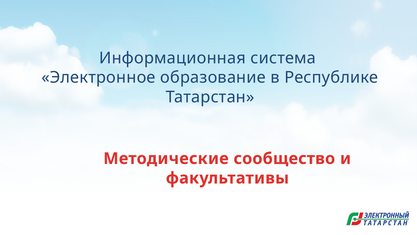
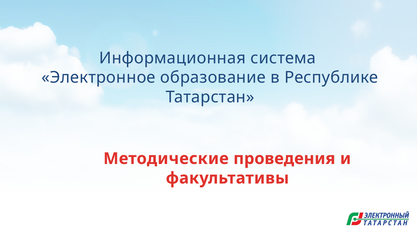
сообщество: сообщество -> проведения (284, 158)
